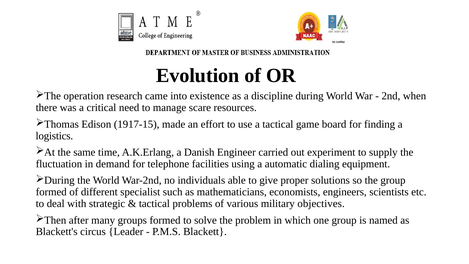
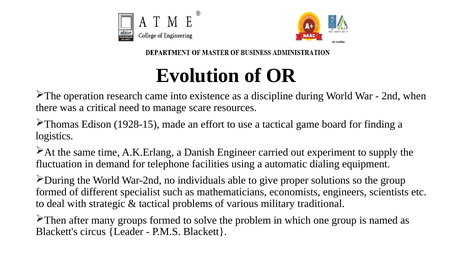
1917-15: 1917-15 -> 1928-15 (137, 124)
objectives: objectives -> traditional (321, 203)
